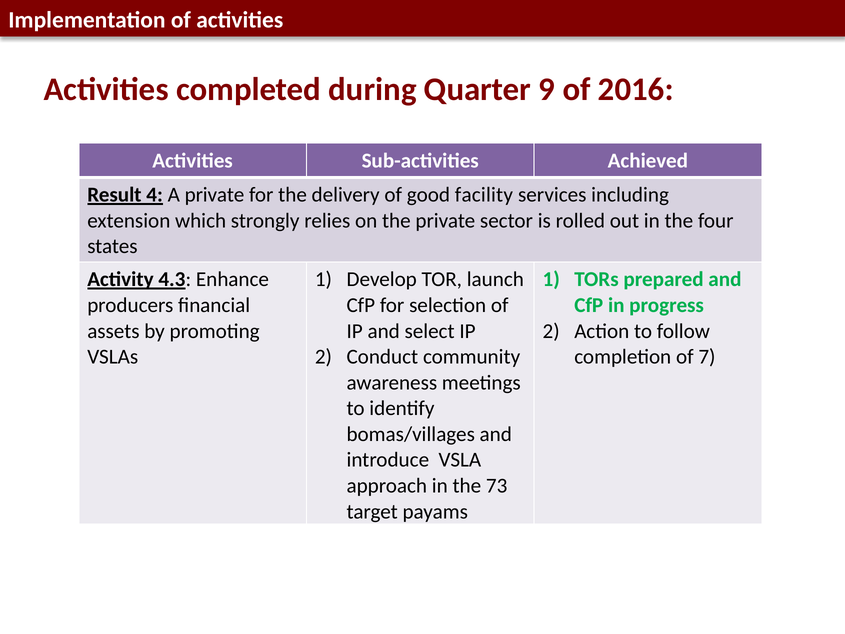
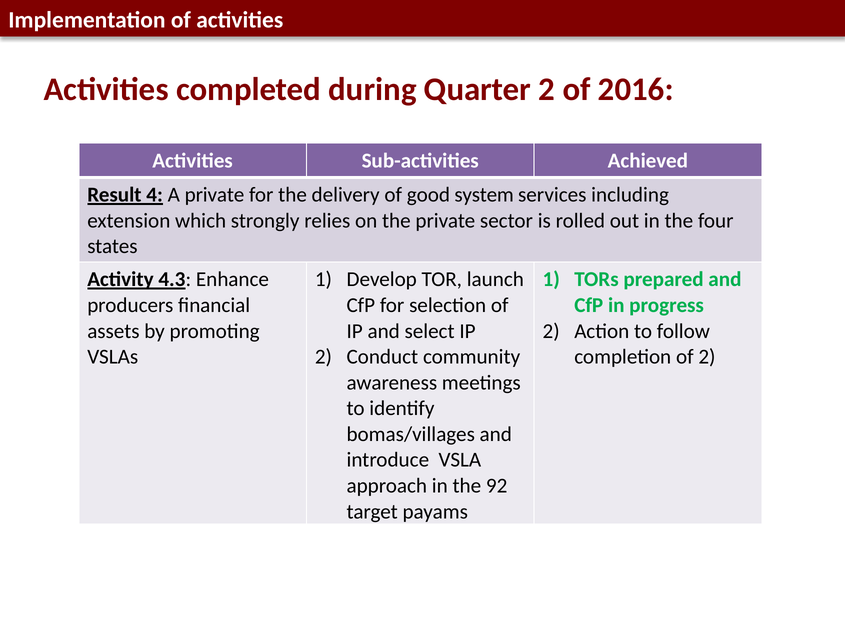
Quarter 9: 9 -> 2 (547, 90)
facility: facility -> system (484, 195)
of 7: 7 -> 2 (707, 357)
73: 73 -> 92 (497, 486)
